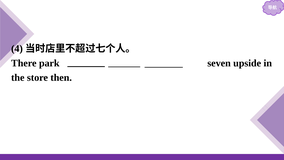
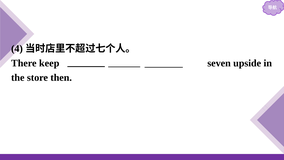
park: park -> keep (49, 63)
